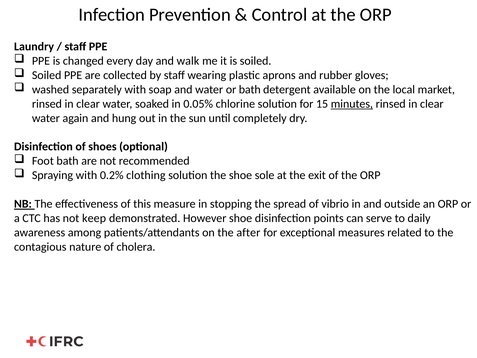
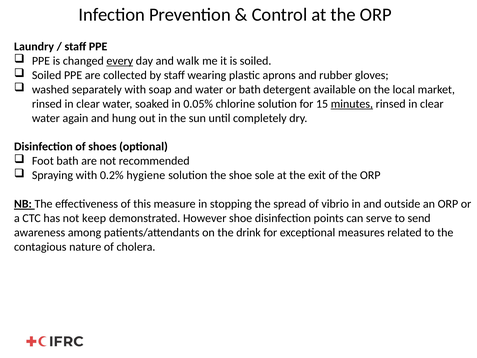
every underline: none -> present (120, 61)
clothing: clothing -> hygiene (146, 175)
daily: daily -> send (419, 218)
after: after -> drink (249, 232)
